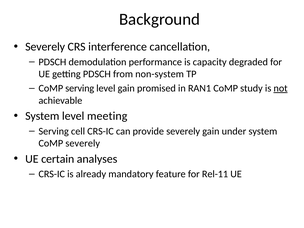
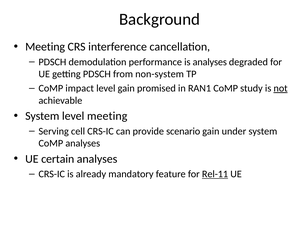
Severely: Severely -> Meeting (45, 47)
is capacity: capacity -> analyses (210, 62)
CoMP serving: serving -> impact (80, 88)
provide severely: severely -> scenario (183, 131)
CoMP severely: severely -> analyses (83, 143)
Rel-11 underline: none -> present (215, 174)
